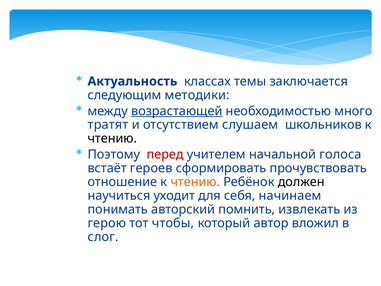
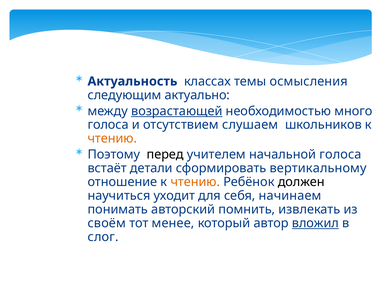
заключается: заключается -> осмысления (309, 81)
методики: методики -> актуально (197, 95)
тратят: тратят -> голоса (108, 125)
чтению colour: black -> orange (112, 138)
перед colour: red -> black (165, 154)
героев: героев -> детали (151, 168)
прочувствовать: прочувствовать -> вертикальному (318, 168)
герою: герою -> своём (107, 223)
чтобы: чтобы -> менее (173, 223)
вложил underline: none -> present (315, 223)
